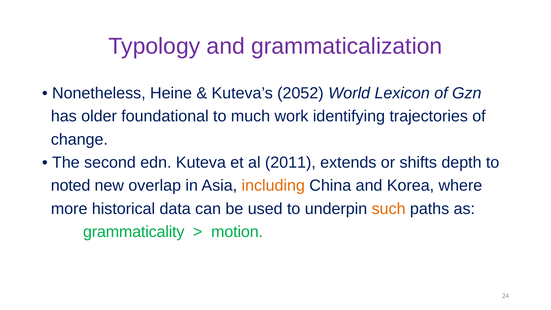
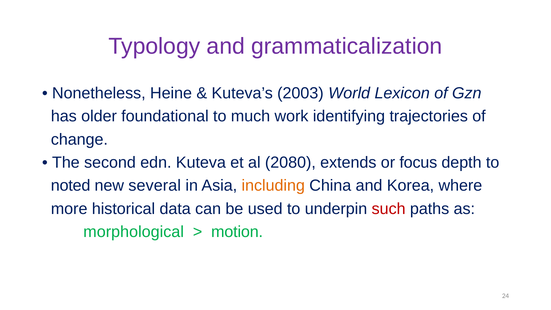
2052: 2052 -> 2003 (300, 93)
2011: 2011 -> 2080 (290, 162)
shifts: shifts -> focus (418, 162)
overlap: overlap -> several (155, 186)
such colour: orange -> red (389, 209)
grammaticality: grammaticality -> morphological (134, 232)
